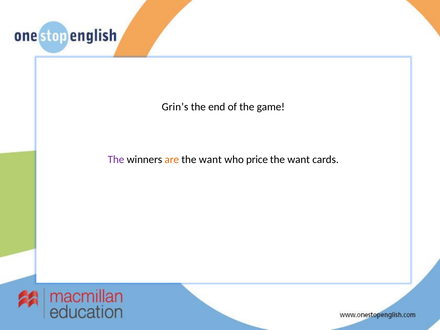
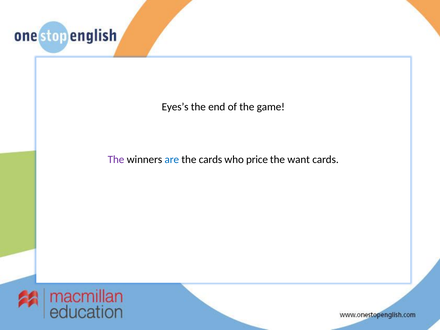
Grin’s: Grin’s -> Eyes’s (175, 107)
are colour: orange -> blue (172, 160)
want: want -> cards (210, 160)
